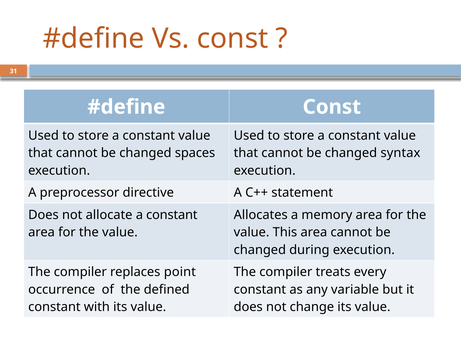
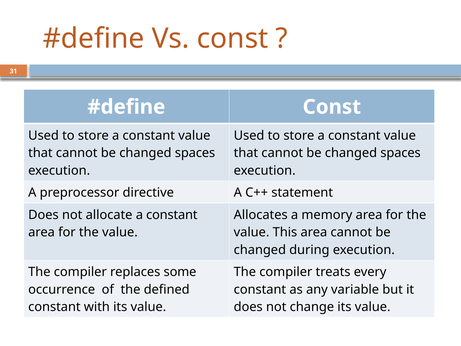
syntax: syntax -> spaces (401, 153)
point: point -> some (180, 272)
